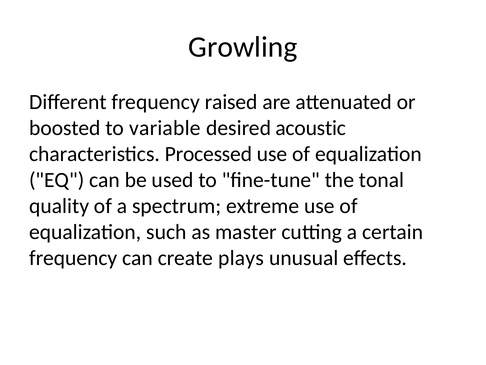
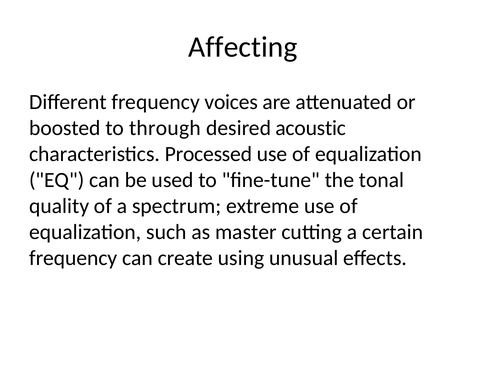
Growling: Growling -> Affecting (243, 47)
raised: raised -> voices (231, 102)
variable: variable -> through (165, 128)
plays: plays -> using (241, 258)
